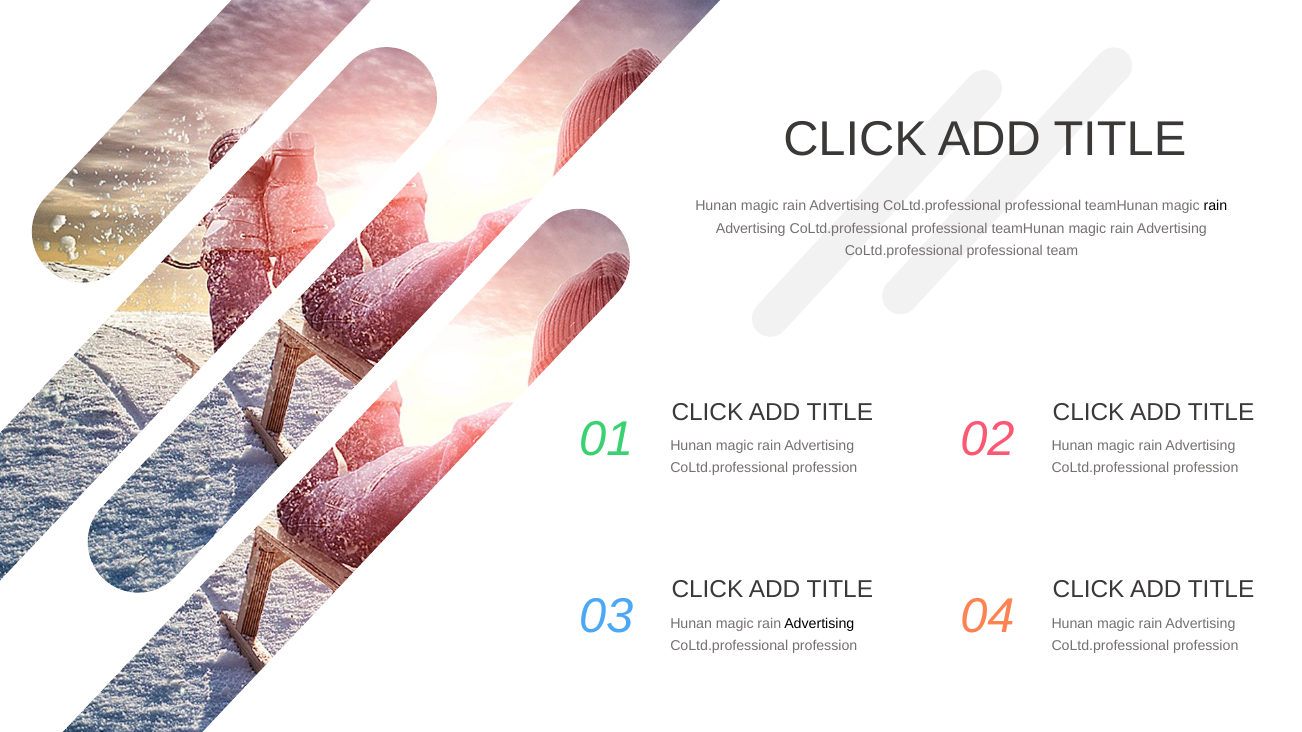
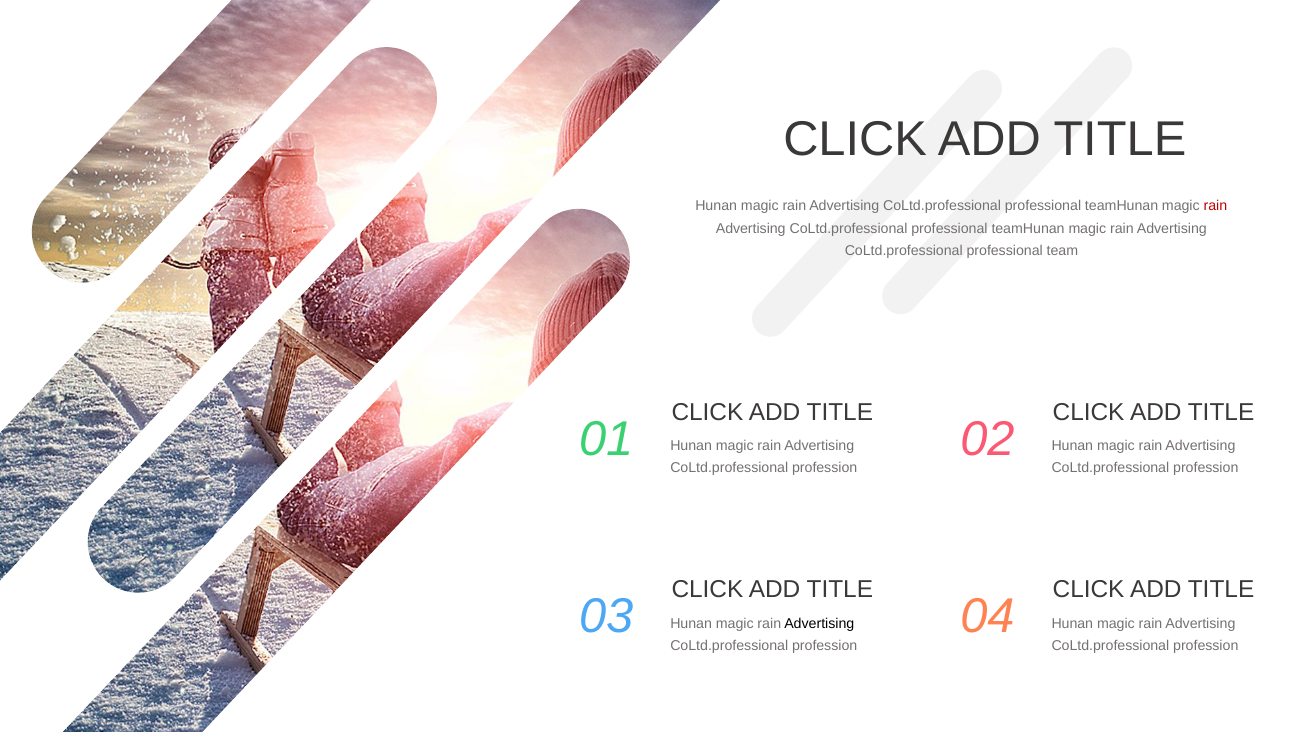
rain colour: black -> red (1215, 206)
